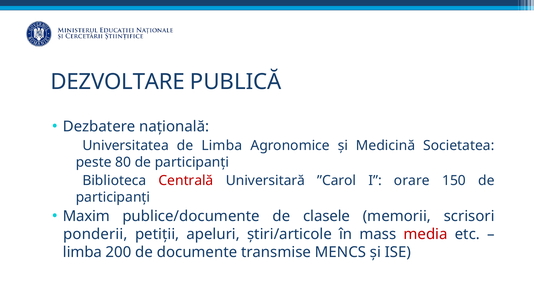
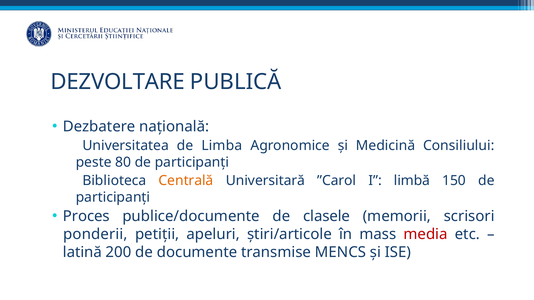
Societatea: Societatea -> Consiliului (459, 146)
Centrală colour: red -> orange (186, 181)
orare: orare -> limbă (412, 181)
Maxim: Maxim -> Proces (86, 217)
limba: limba -> latină (82, 253)
